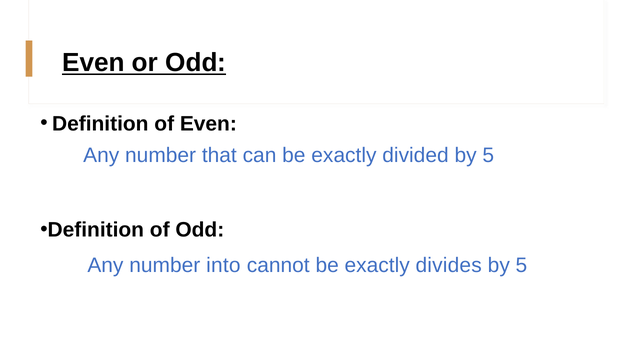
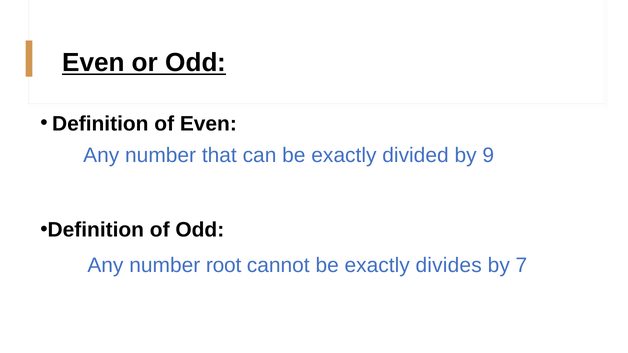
divided by 5: 5 -> 9 (488, 156)
into: into -> root (224, 266)
5: 5 -> 7 (521, 266)
